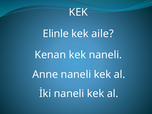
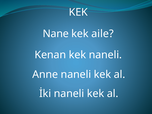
Elinle: Elinle -> Nane (56, 34)
